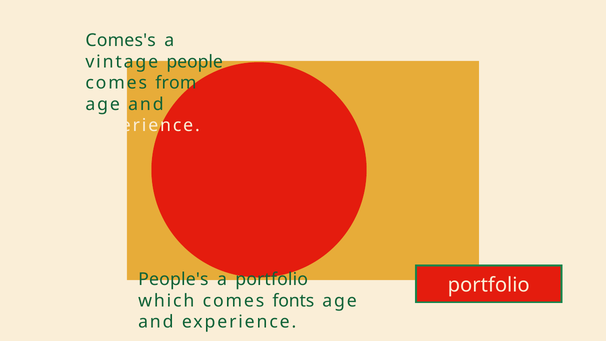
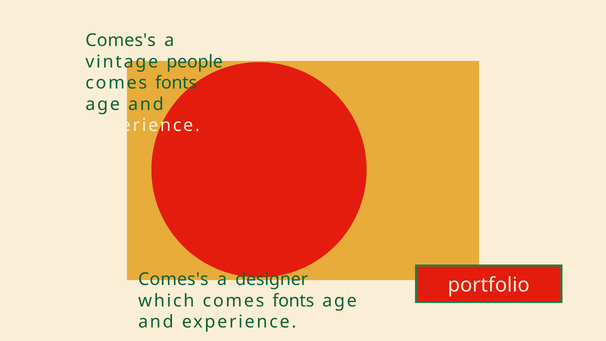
from: from -> fonts (176, 83)
People's: People's -> Comes's (173, 280)
a portfolio: portfolio -> designer (272, 280)
